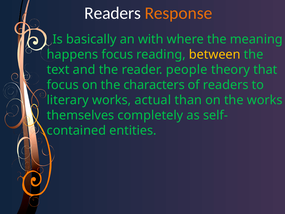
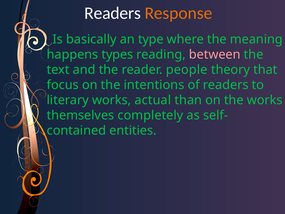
with: with -> type (151, 39)
happens focus: focus -> types (117, 54)
between colour: yellow -> pink (215, 54)
characters: characters -> intentions (154, 85)
